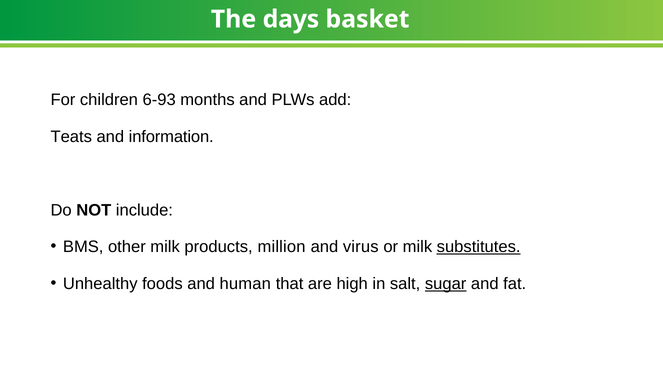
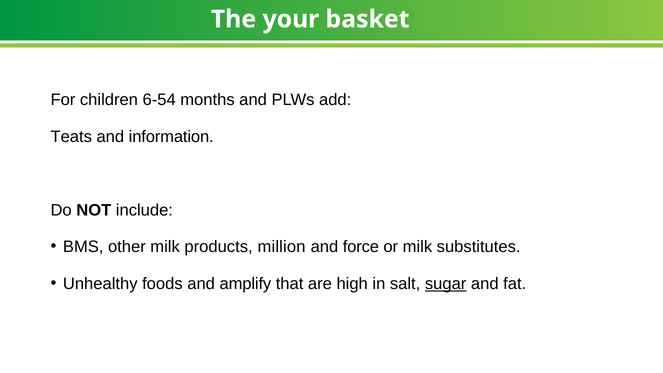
days: days -> your (291, 19)
6-93: 6-93 -> 6-54 (159, 100)
virus: virus -> force (361, 247)
substitutes underline: present -> none (479, 247)
human: human -> amplify (245, 284)
